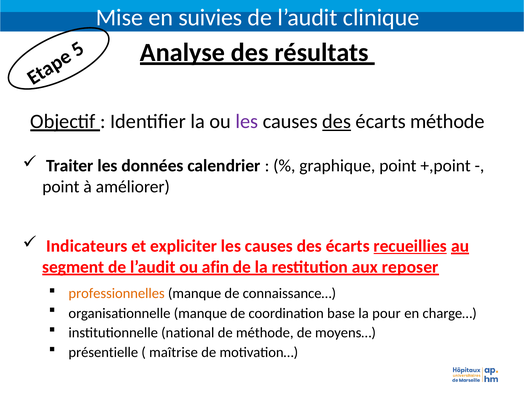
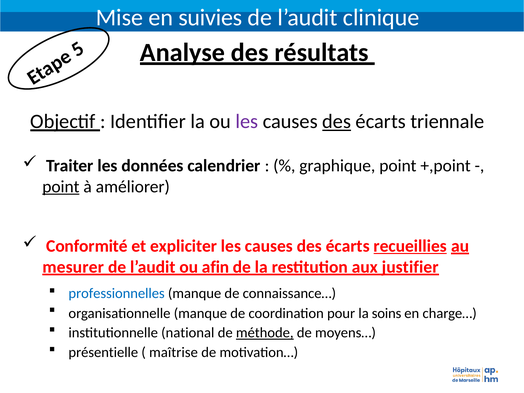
écarts méthode: méthode -> triennale (447, 122)
point underline: none -> present (61, 187)
Indicateurs: Indicateurs -> Conformité (87, 246)
segment: segment -> mesurer (73, 267)
reposer: reposer -> justifier (410, 267)
professionnelles colour: orange -> blue (117, 293)
base: base -> pour (341, 313)
pour: pour -> soins (387, 313)
méthode underline: none -> present (265, 333)
